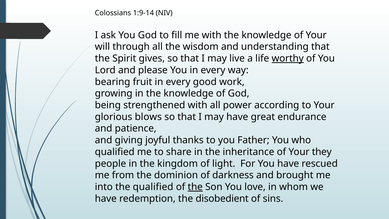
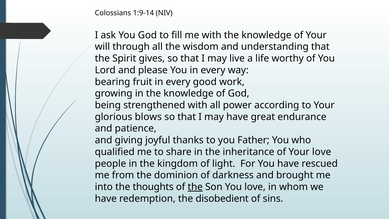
worthy underline: present -> none (288, 58)
Your they: they -> love (322, 152)
the qualified: qualified -> thoughts (153, 187)
